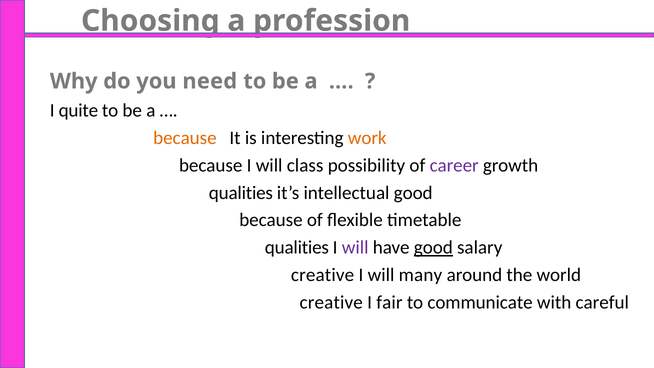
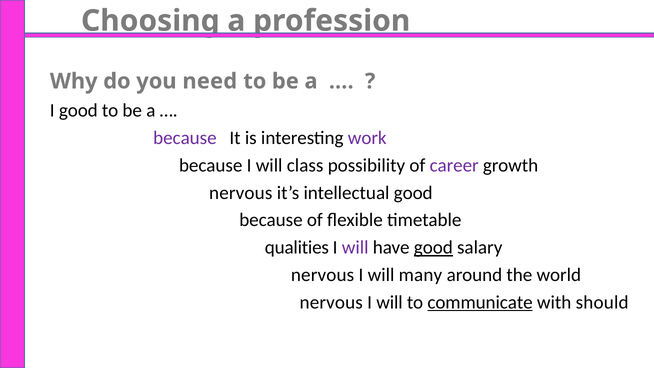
I quite: quite -> good (78, 111)
because colour: orange -> purple (185, 138)
work colour: orange -> purple (367, 138)
qualities: qualities -> nervous (241, 193)
creative: creative -> nervous (323, 275)
creative: creative -> nervous (331, 302)
fair: fair -> will (390, 302)
communicate underline: none -> present (480, 302)
careful: careful -> should (602, 302)
